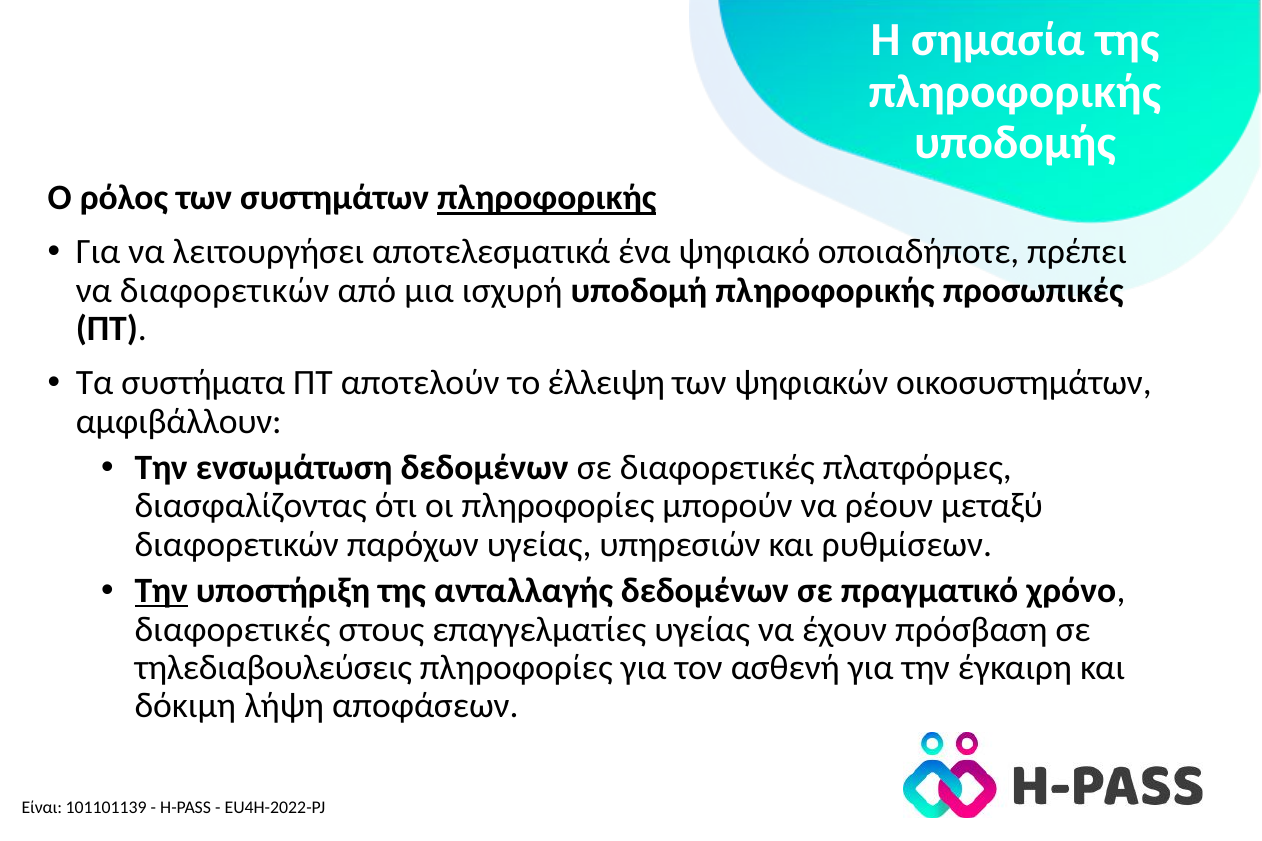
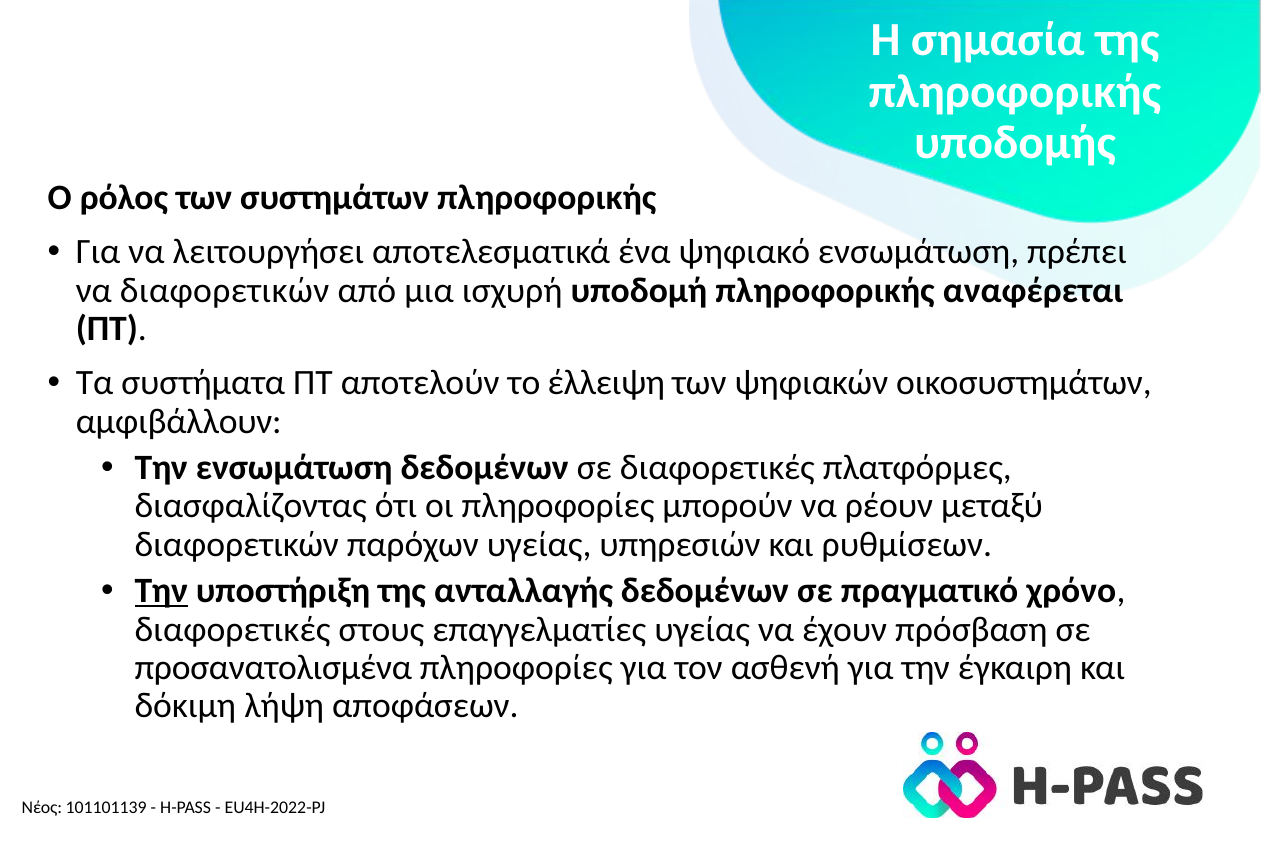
πληροφορικής underline: present -> none (547, 198)
ψηφιακό οποιαδήποτε: οποιαδήποτε -> ενσωμάτωση (919, 252)
προσωπικές: προσωπικές -> αναφέρεται (1033, 291)
τηλεδιαβουλεύσεις: τηλεδιαβουλεύσεις -> προσανατολισμένα (273, 668)
Είναι: Είναι -> Νέος (42, 808)
